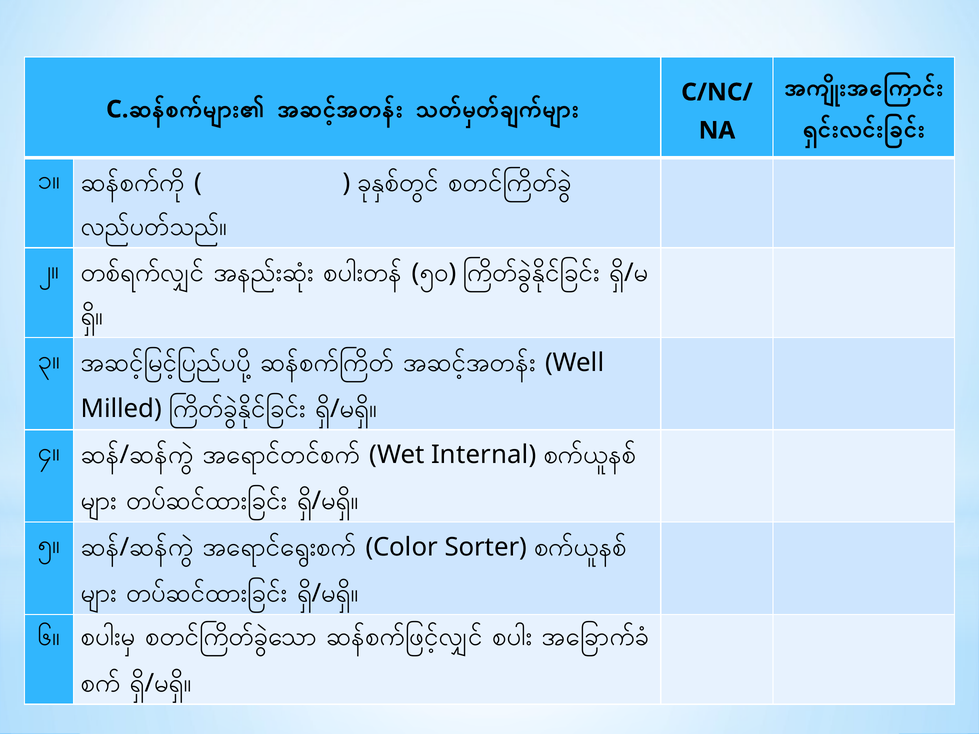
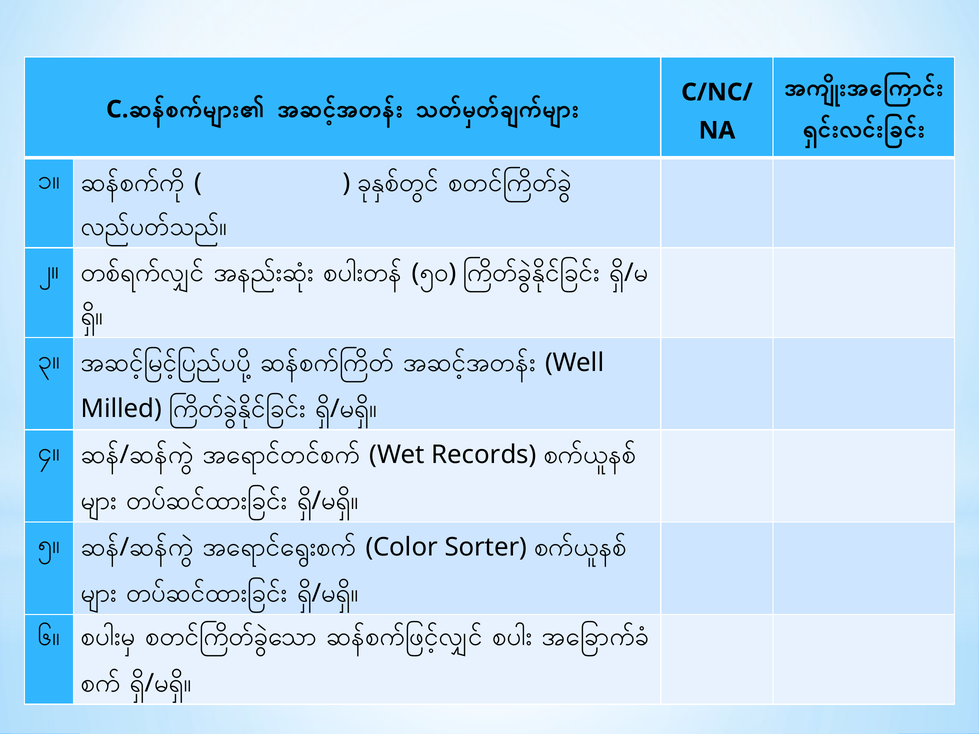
Internal: Internal -> Records (484, 455)
